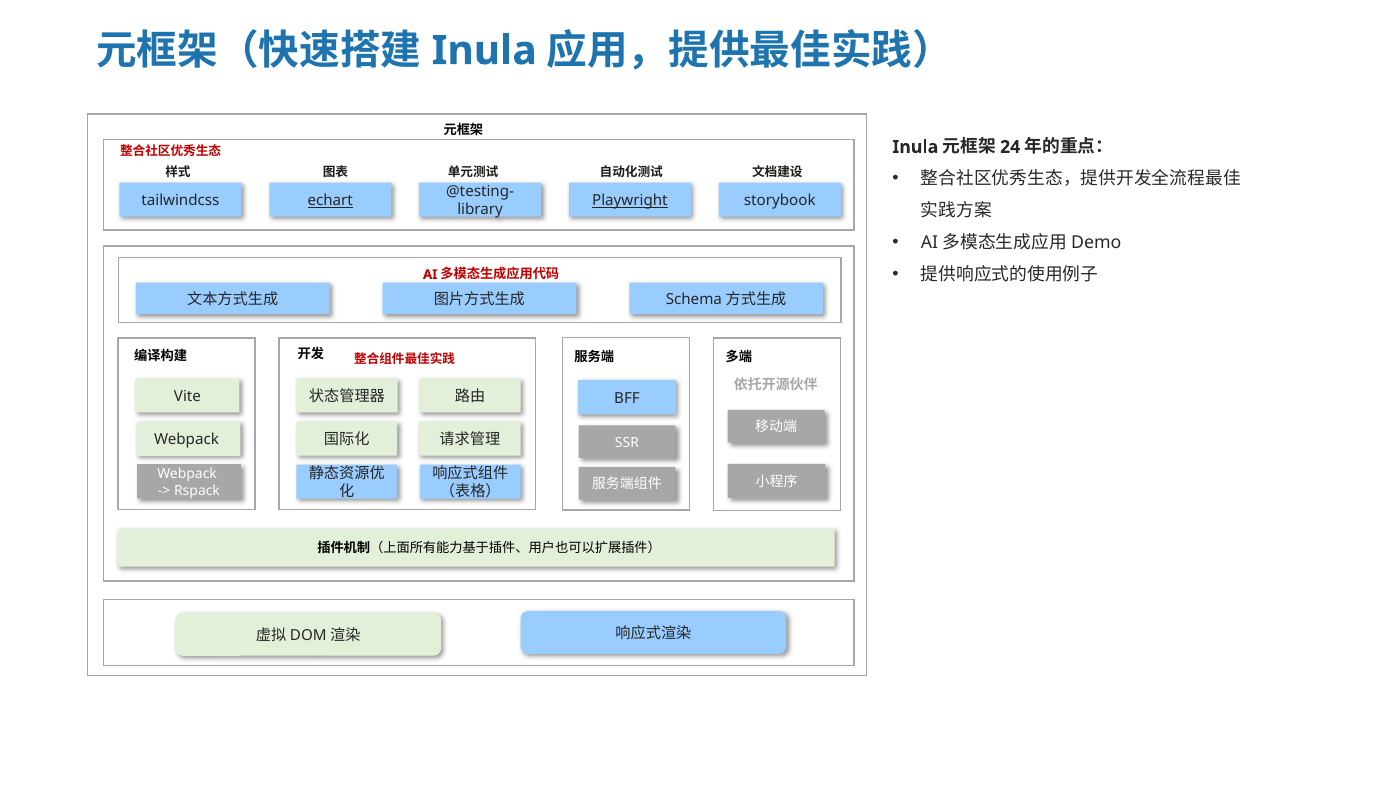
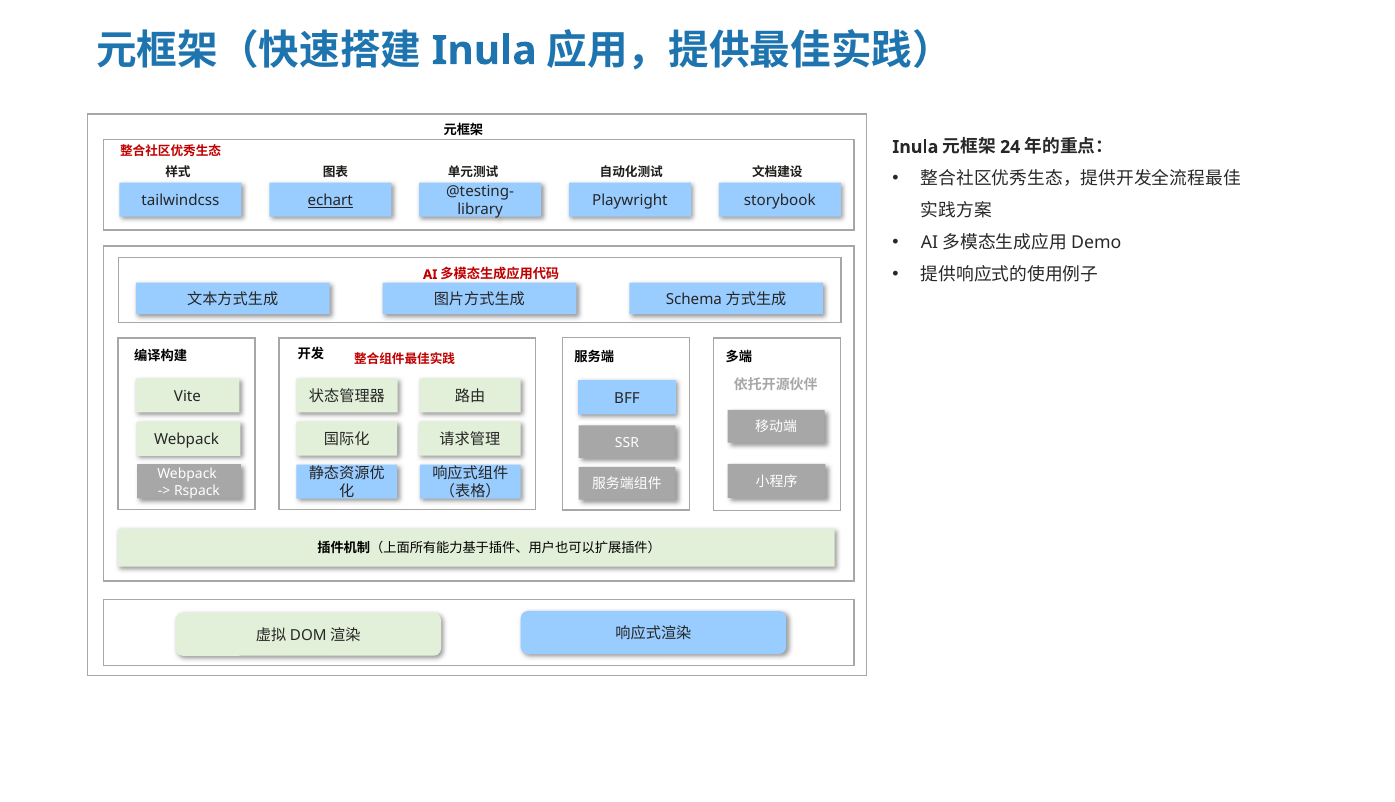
Playwright underline: present -> none (630, 201)
